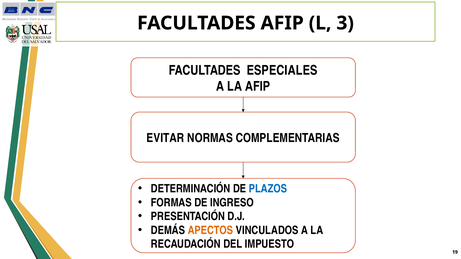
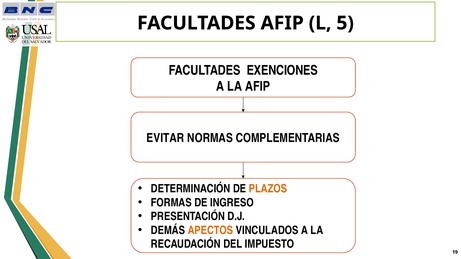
3: 3 -> 5 (345, 23)
ESPECIALES: ESPECIALES -> EXENCIONES (282, 70)
PLAZOS colour: blue -> orange (268, 189)
